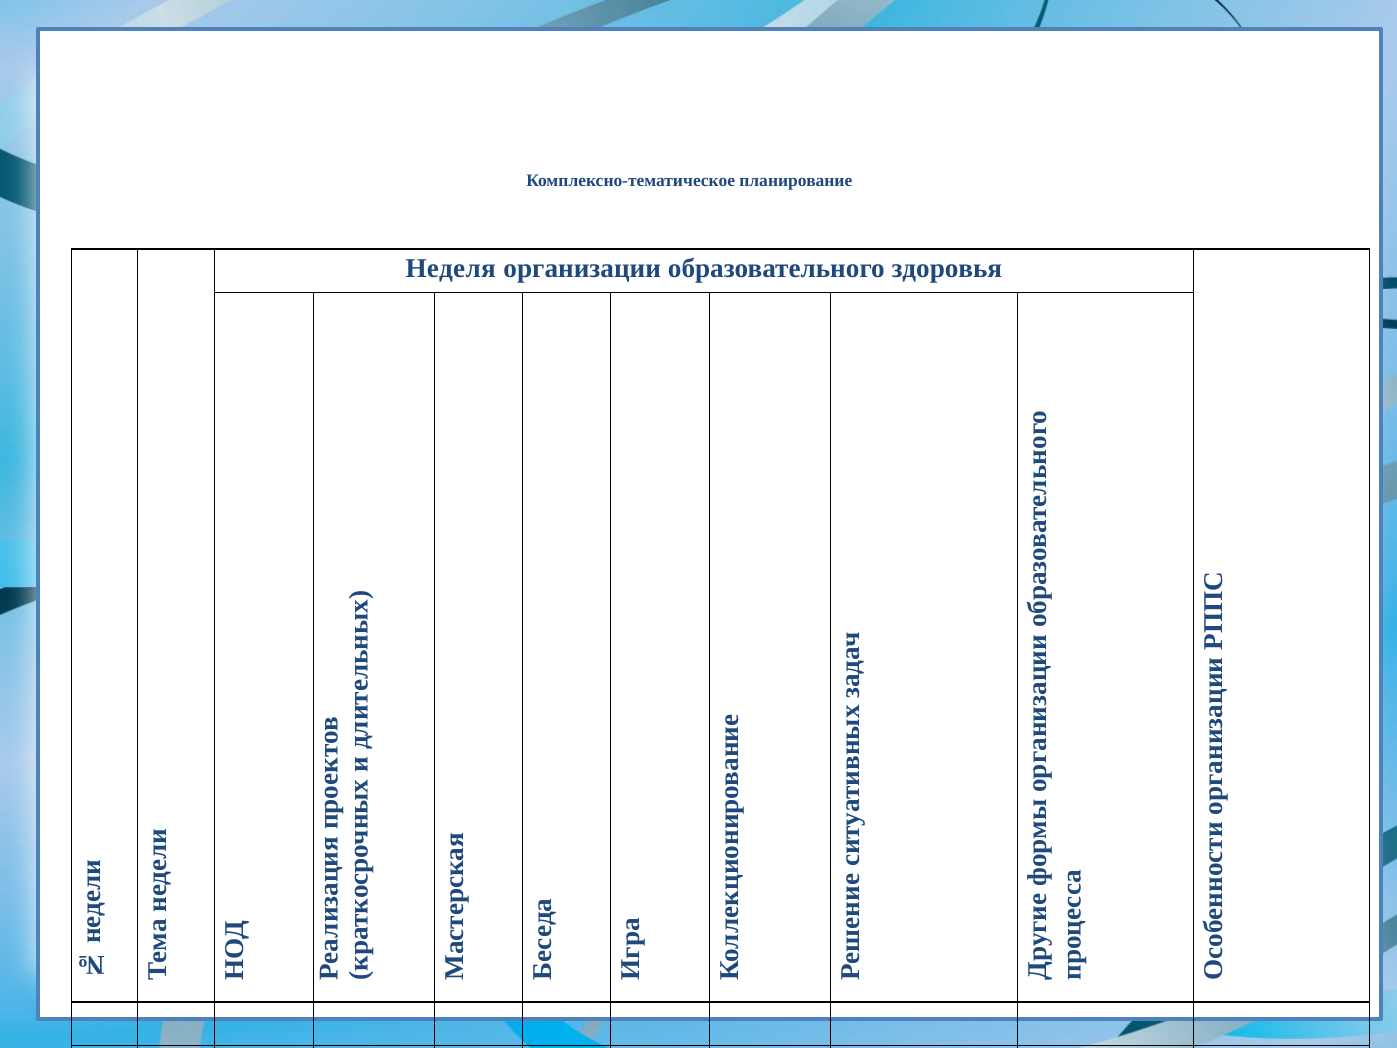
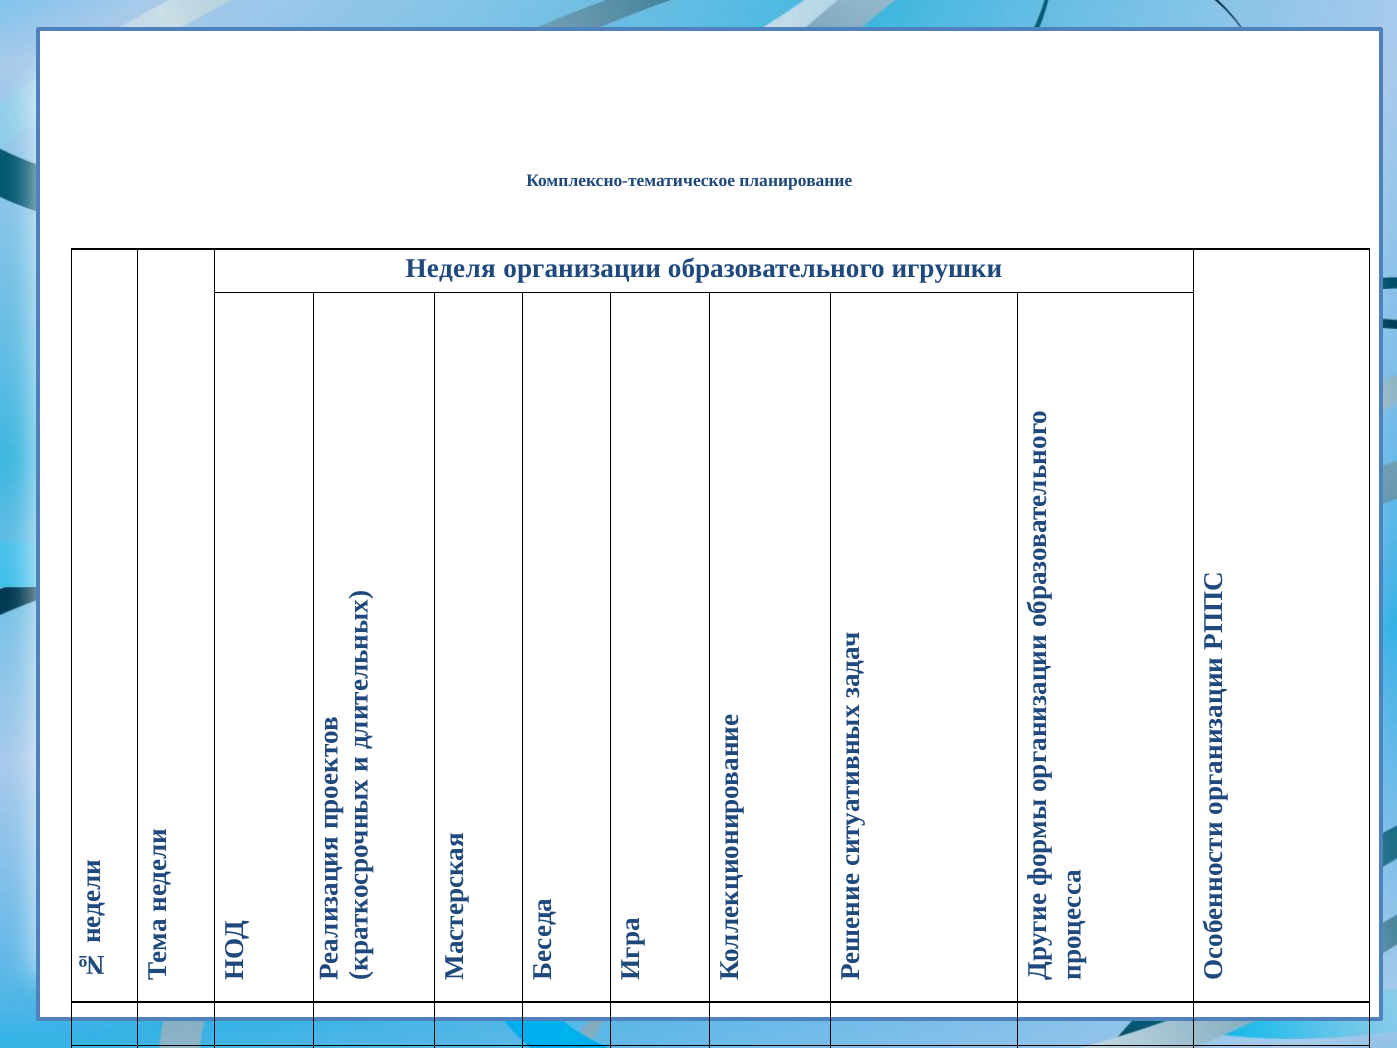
здоровья: здоровья -> игрушки (947, 269)
